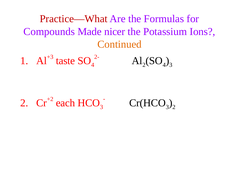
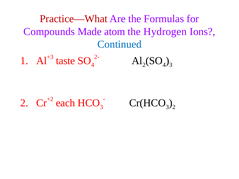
nicer: nicer -> atom (115, 32)
Potassium: Potassium -> Hydrogen (165, 32)
Continued colour: orange -> blue (119, 44)
